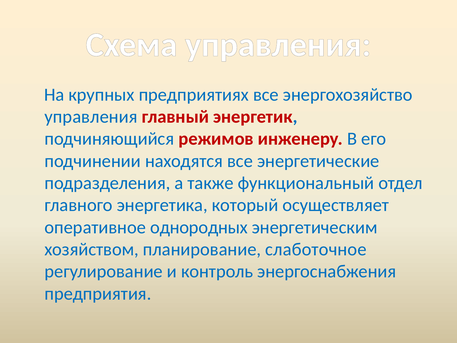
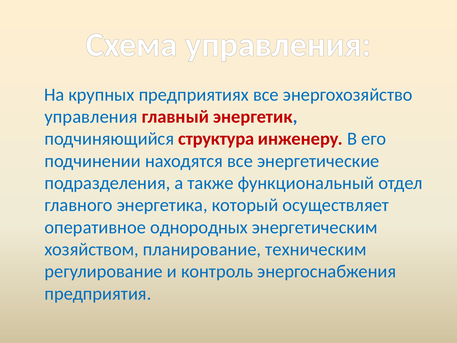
режимов: режимов -> структура (216, 139)
слаботочное: слаботочное -> техническим (316, 249)
